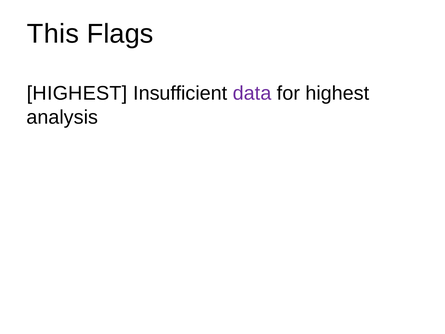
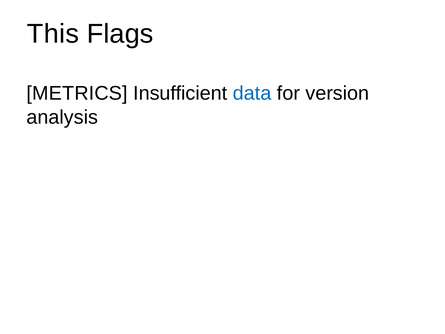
HIGHEST: HIGHEST -> METRICS (77, 93)
data colour: purple -> blue (252, 93)
for highest: highest -> version (337, 93)
